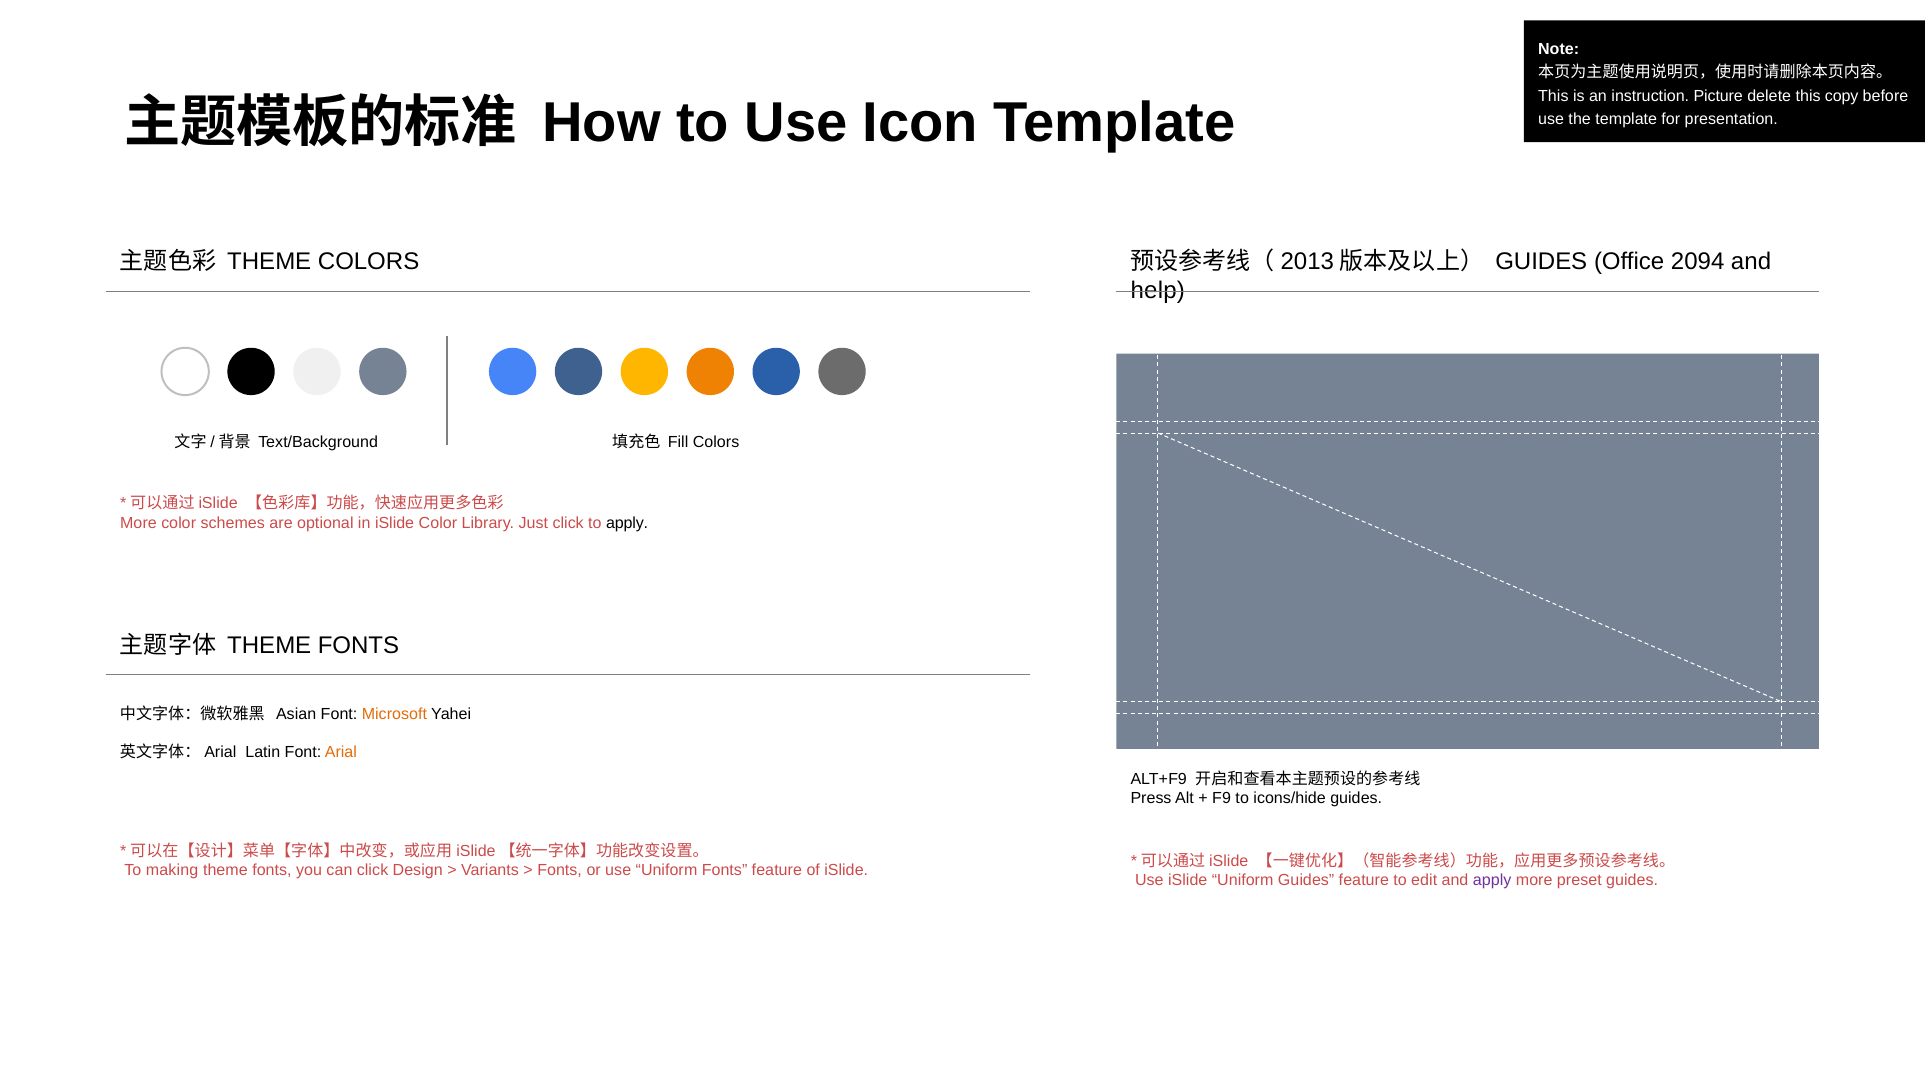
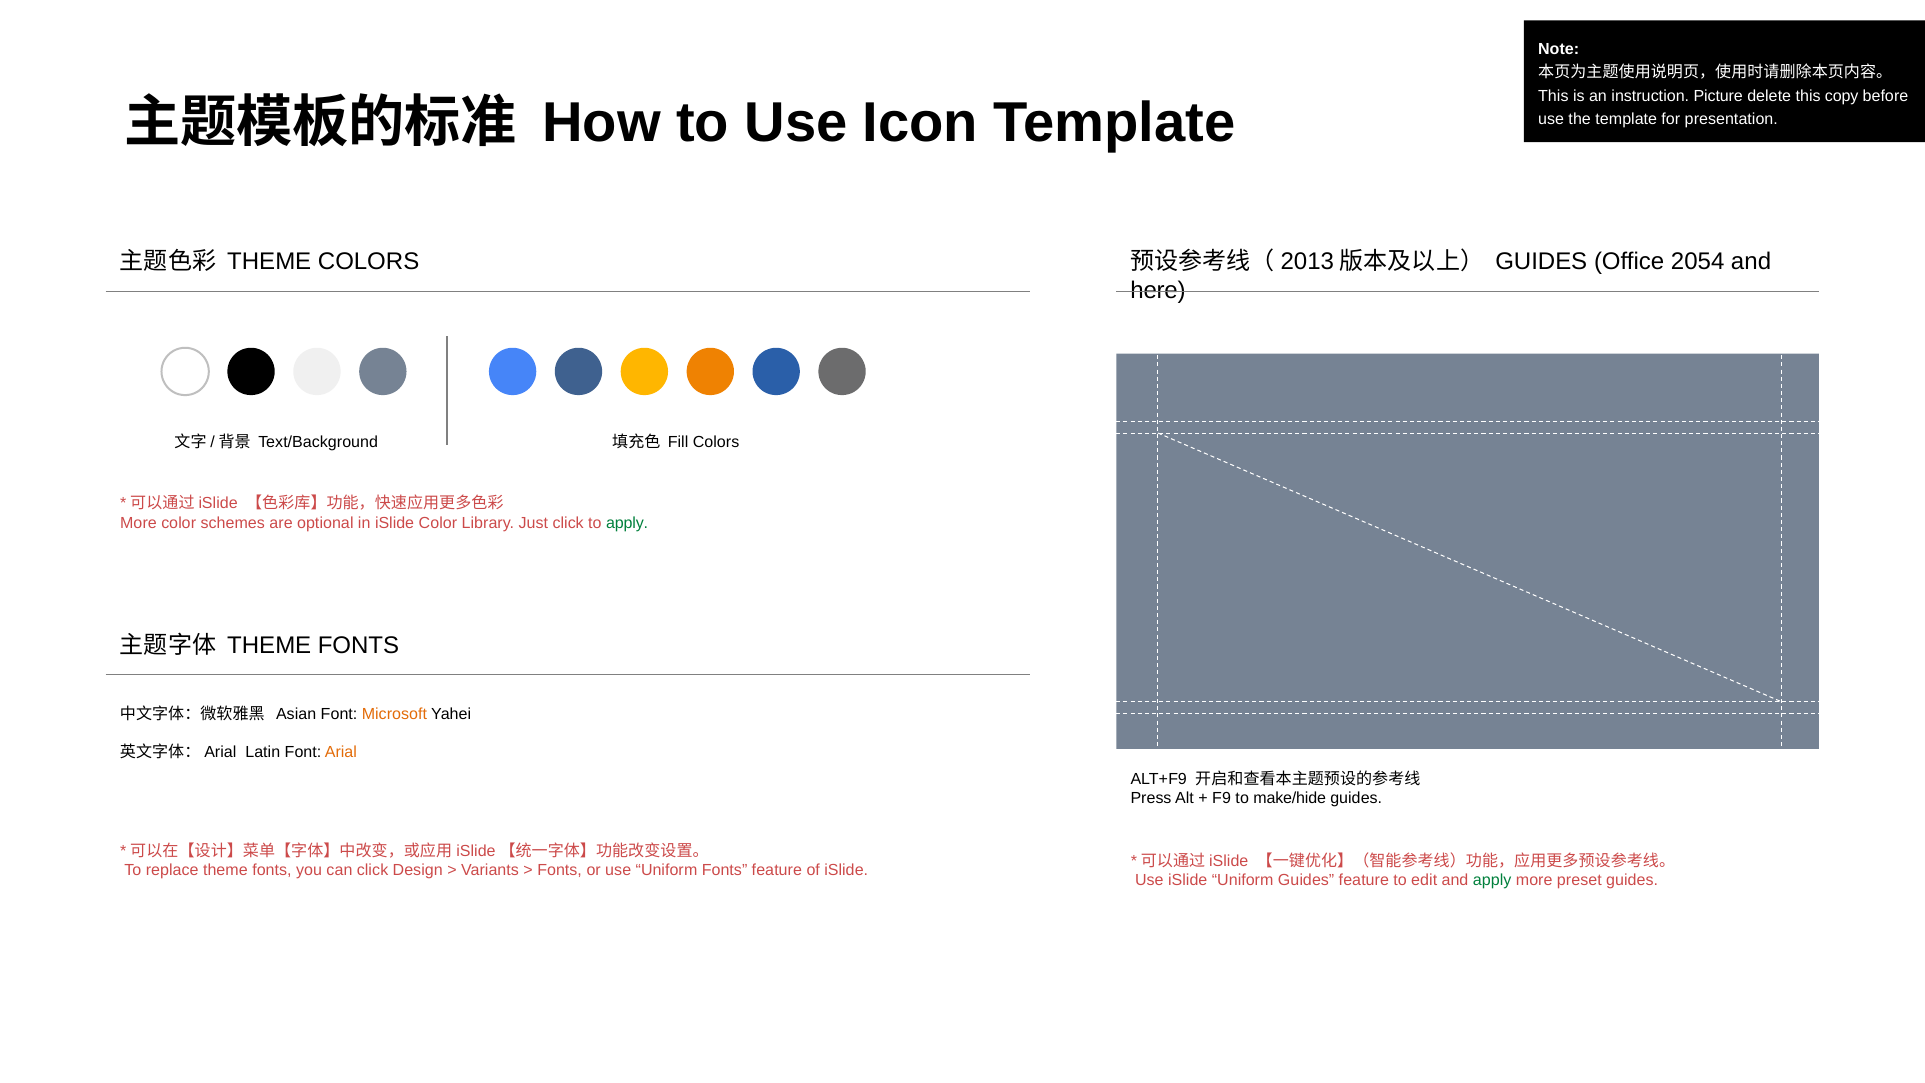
2094: 2094 -> 2054 (1698, 262)
help: help -> here (1158, 291)
apply colour: black -> green (627, 523)
icons/hide: icons/hide -> make/hide (1290, 798)
making: making -> replace (172, 870)
apply colour: purple -> green (1492, 880)
